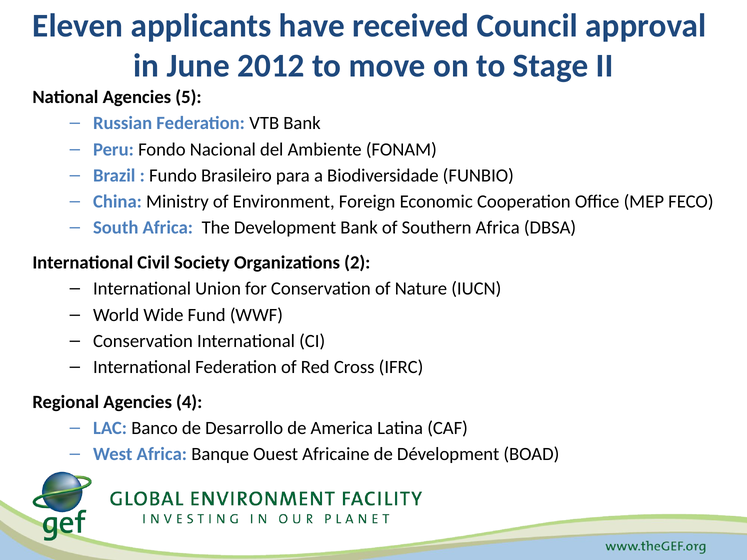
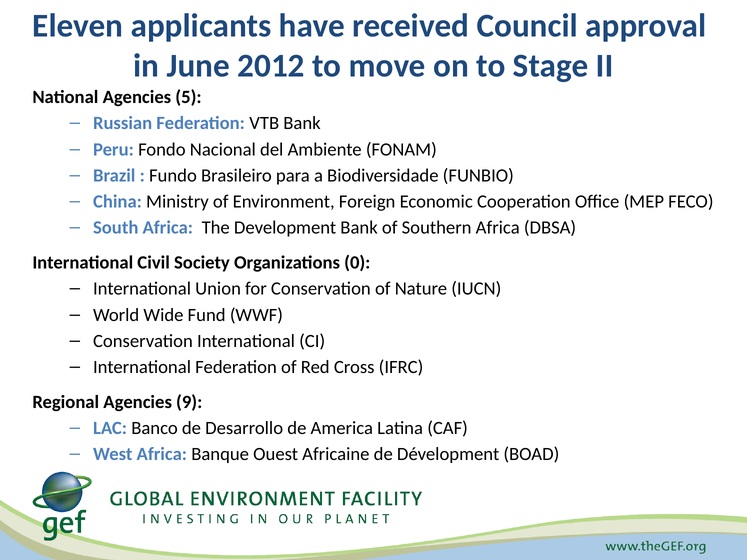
2: 2 -> 0 (357, 263)
4: 4 -> 9 (189, 402)
